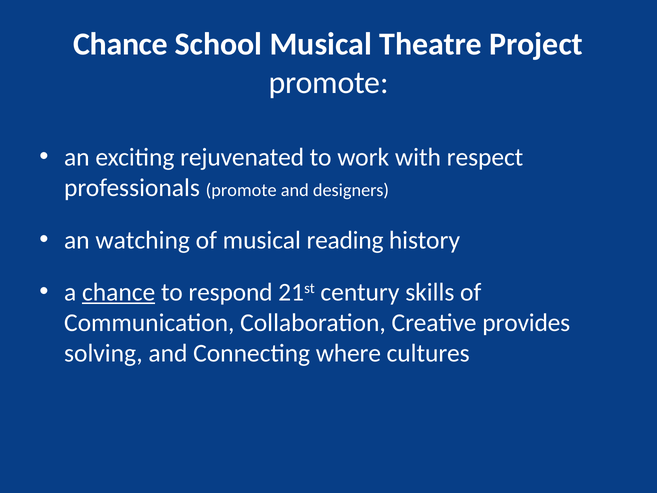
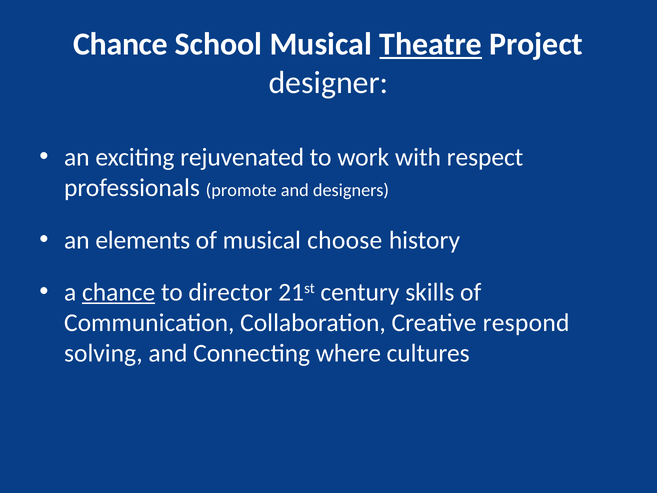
Theatre underline: none -> present (431, 44)
promote: promote -> designer (328, 83)
watching: watching -> elements (143, 240)
reading: reading -> choose (345, 240)
respond: respond -> director (230, 292)
provides: provides -> respond (526, 323)
